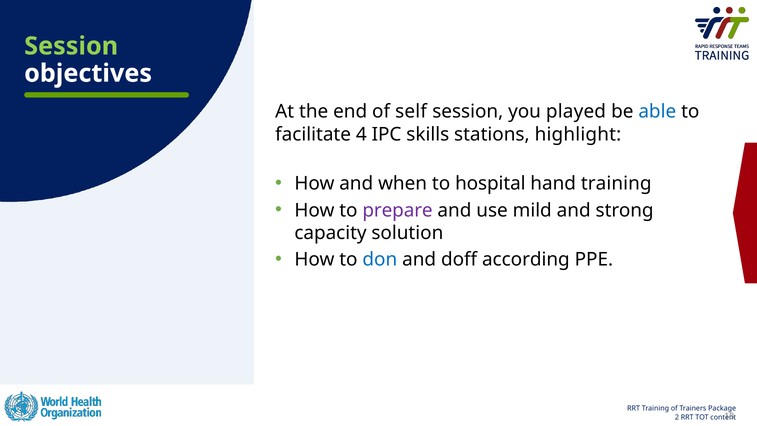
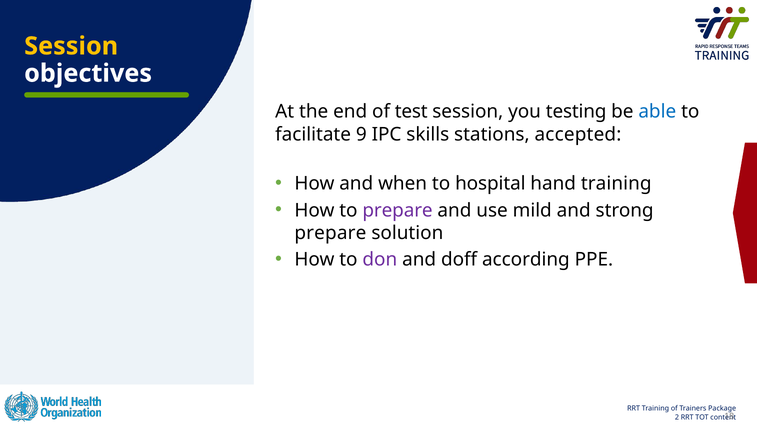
Session colour: light green -> yellow (71, 46)
self: self -> test (411, 111)
played: played -> testing (576, 111)
4: 4 -> 9 (361, 134)
highlight: highlight -> accepted (578, 134)
capacity: capacity -> prepare (330, 233)
don colour: blue -> purple (380, 260)
